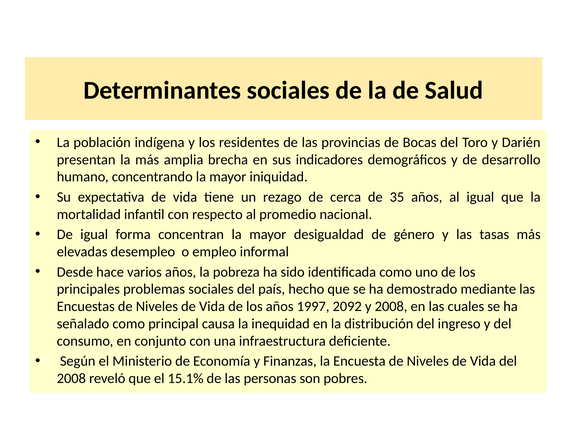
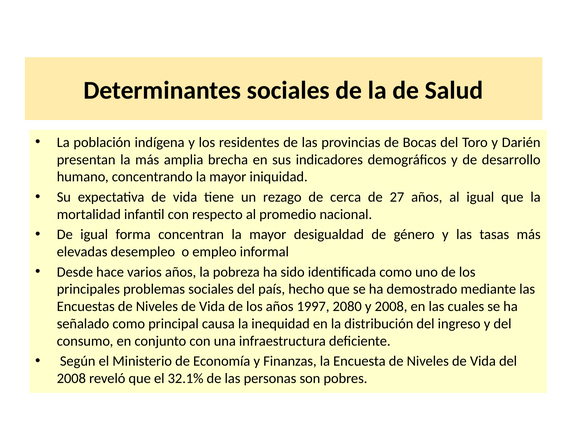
35: 35 -> 27 (397, 197)
2092: 2092 -> 2080 (347, 306)
15.1%: 15.1% -> 32.1% (186, 378)
